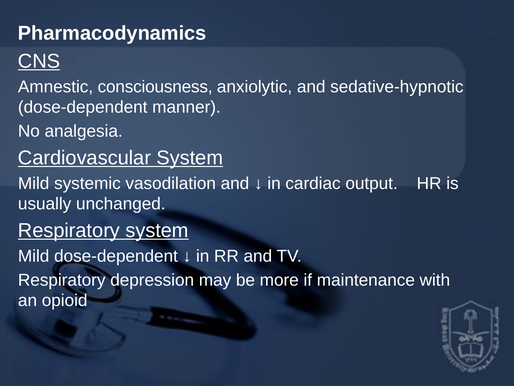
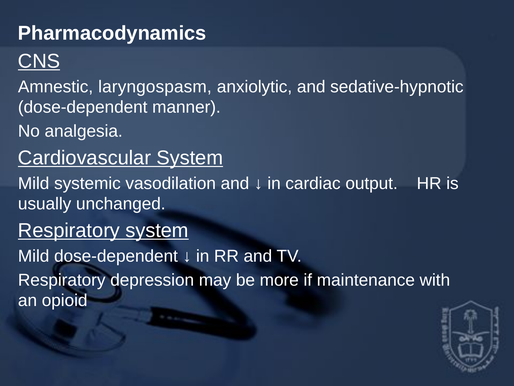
consciousness: consciousness -> laryngospasm (155, 87)
